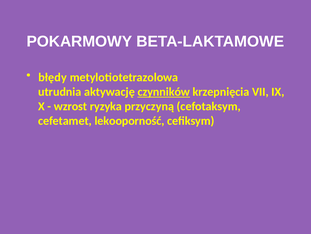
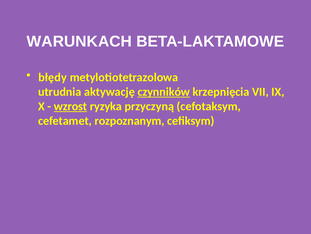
POKARMOWY: POKARMOWY -> WARUNKACH (79, 41)
wzrost underline: none -> present (71, 106)
lekooporność: lekooporność -> rozpoznanym (130, 121)
